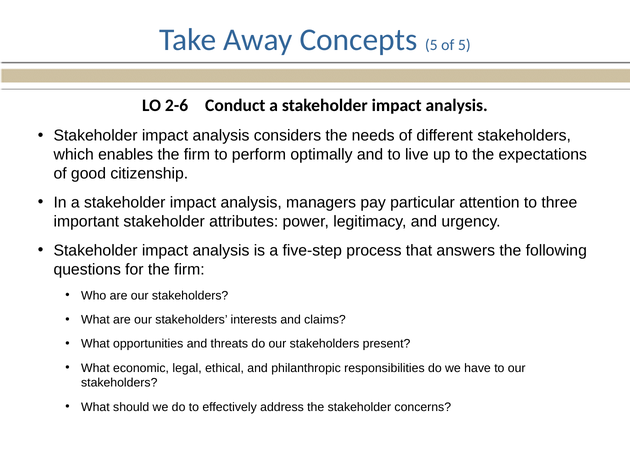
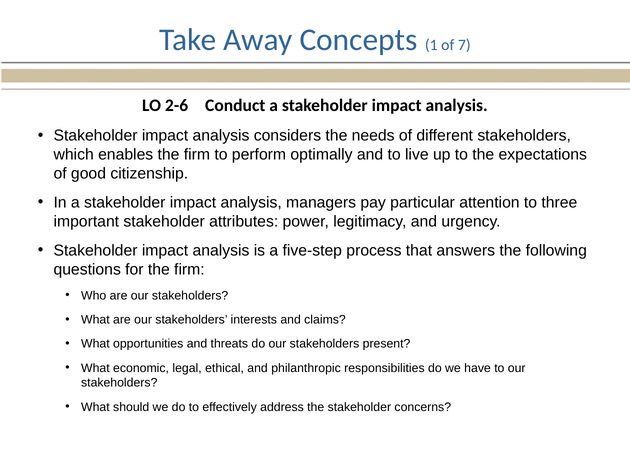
Concepts 5: 5 -> 1 (431, 45)
of 5: 5 -> 7 (464, 45)
